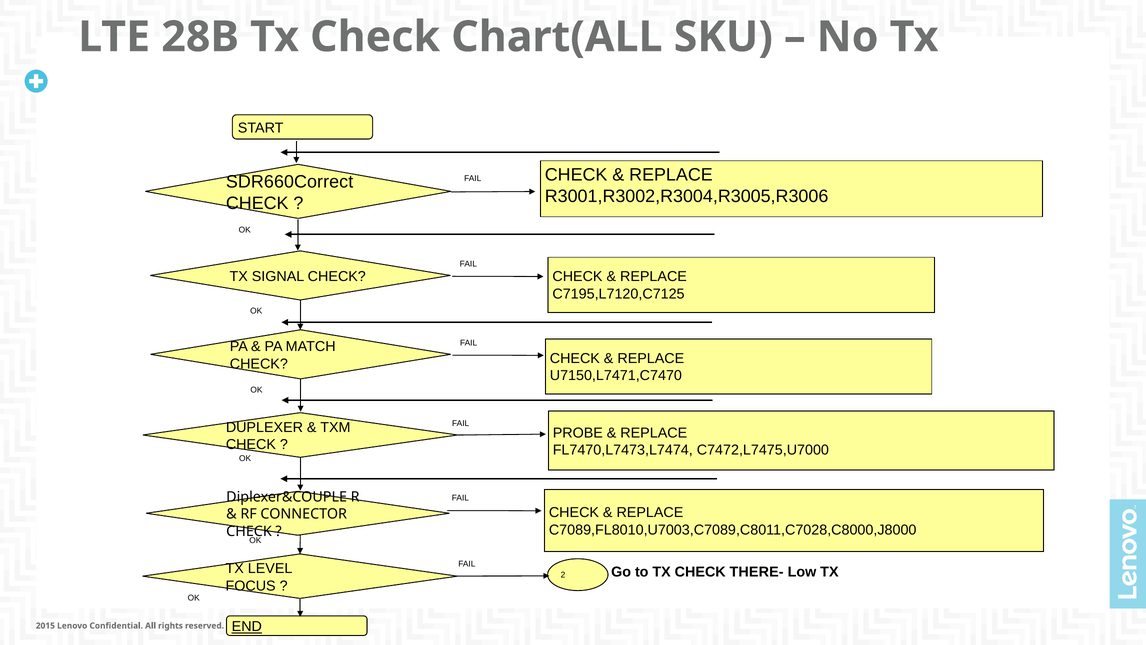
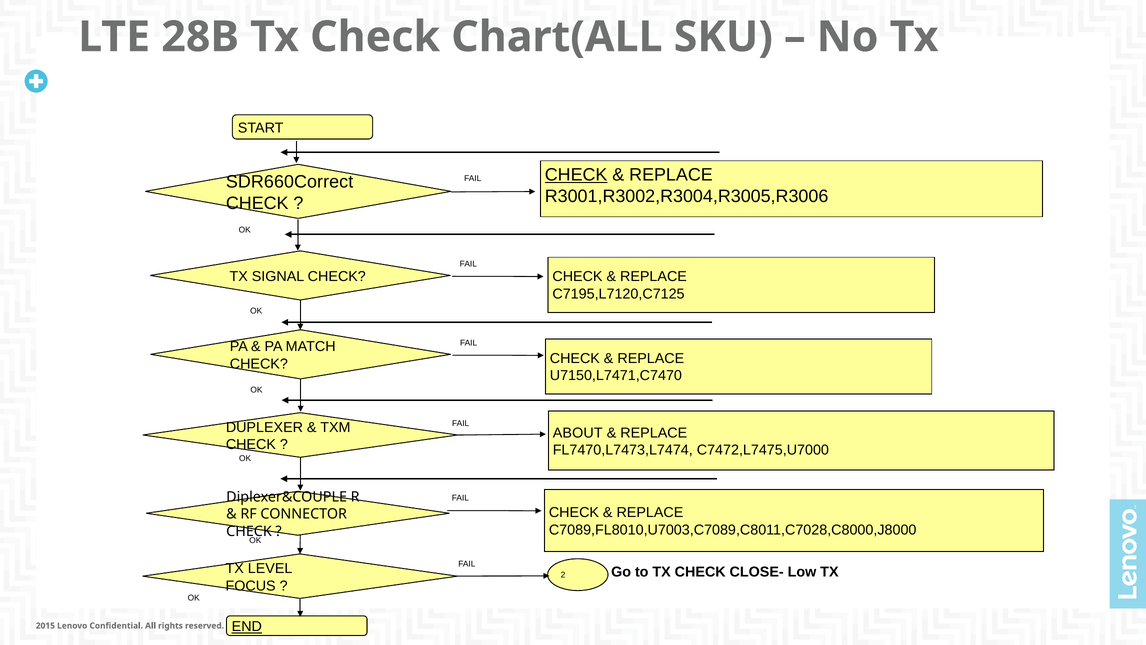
CHECK underline: none -> present (576, 175)
PROBE: PROBE -> ABOUT (578, 433)
THERE-: THERE- -> CLOSE- (757, 572)
